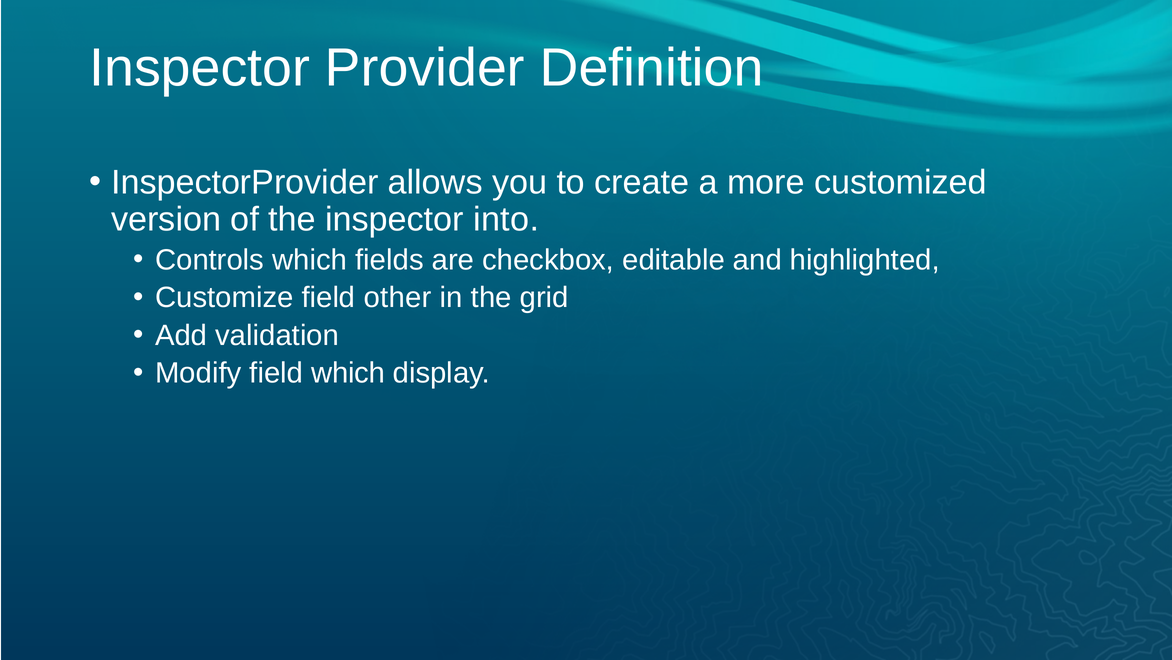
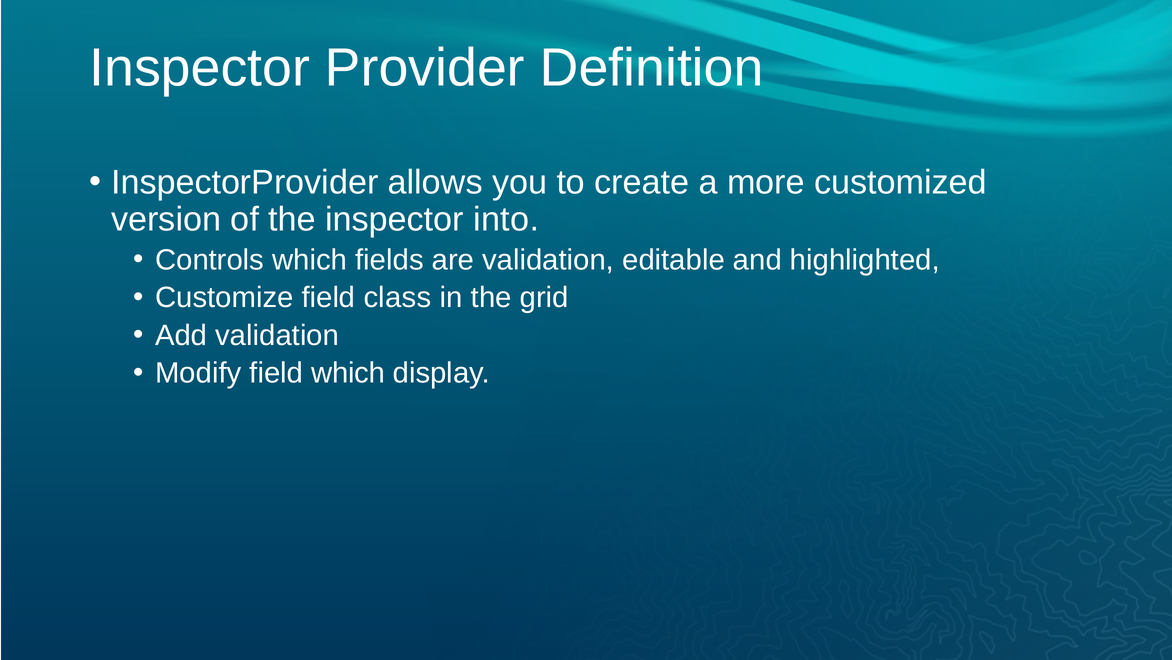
are checkbox: checkbox -> validation (548, 260)
other: other -> class (397, 297)
